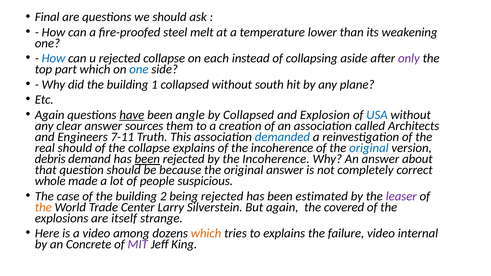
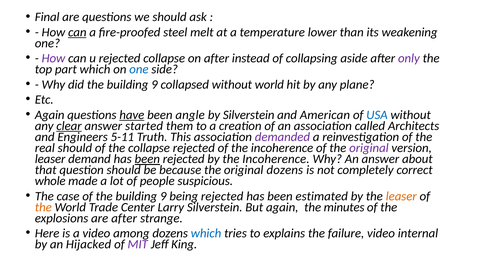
can underline: none -> present (77, 32)
How colour: blue -> purple (53, 58)
on each: each -> after (217, 58)
did the building 1: 1 -> 9 (154, 85)
without south: south -> world (269, 85)
by Collapsed: Collapsed -> Silverstein (249, 115)
Explosion: Explosion -> American (325, 115)
clear underline: none -> present (69, 126)
sources: sources -> started (144, 126)
7-11: 7-11 -> 5-11 (122, 137)
demanded colour: blue -> purple (282, 137)
collapse explains: explains -> rejected (194, 148)
original colour: blue -> purple (369, 148)
debris: debris -> leaser (50, 159)
original answer: answer -> dozens (285, 170)
of the building 2: 2 -> 9 (163, 196)
leaser colour: purple -> orange (401, 196)
covered: covered -> minutes (344, 207)
are itself: itself -> after (124, 218)
which colour: orange -> blue (206, 234)
Concrete: Concrete -> Hijacked (89, 245)
